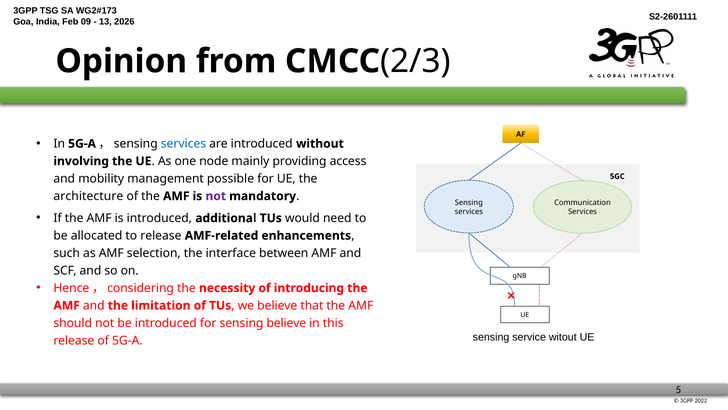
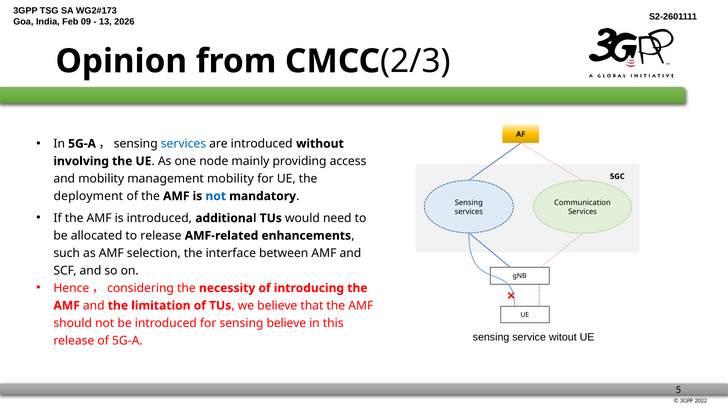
management possible: possible -> mobility (230, 178)
architecture: architecture -> deployment (88, 196)
not colour: purple -> blue (216, 196)
